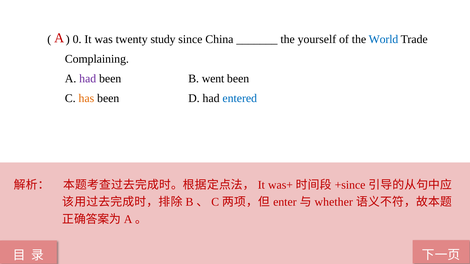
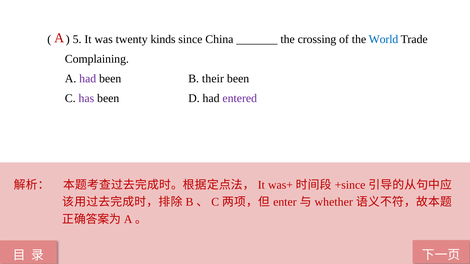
0: 0 -> 5 (77, 39)
study: study -> kinds (163, 39)
yourself: yourself -> crossing (317, 39)
went: went -> their (213, 79)
has colour: orange -> purple (86, 98)
entered colour: blue -> purple (240, 98)
